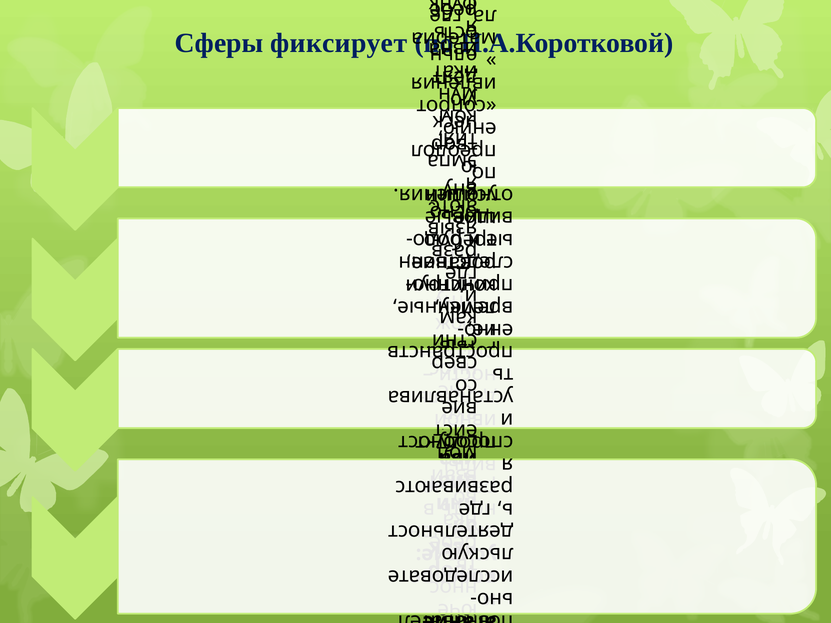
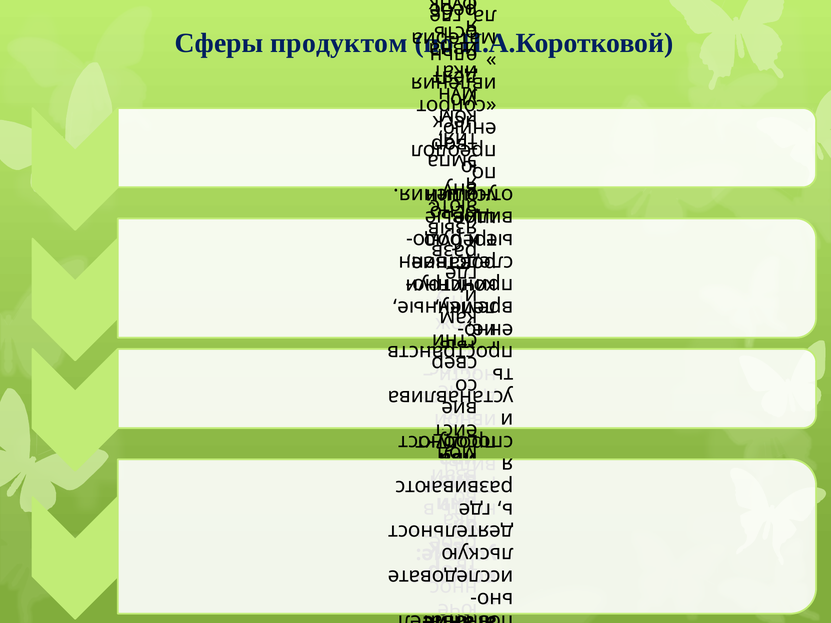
фиксирует: фиксирует -> продуктом (339, 43)
